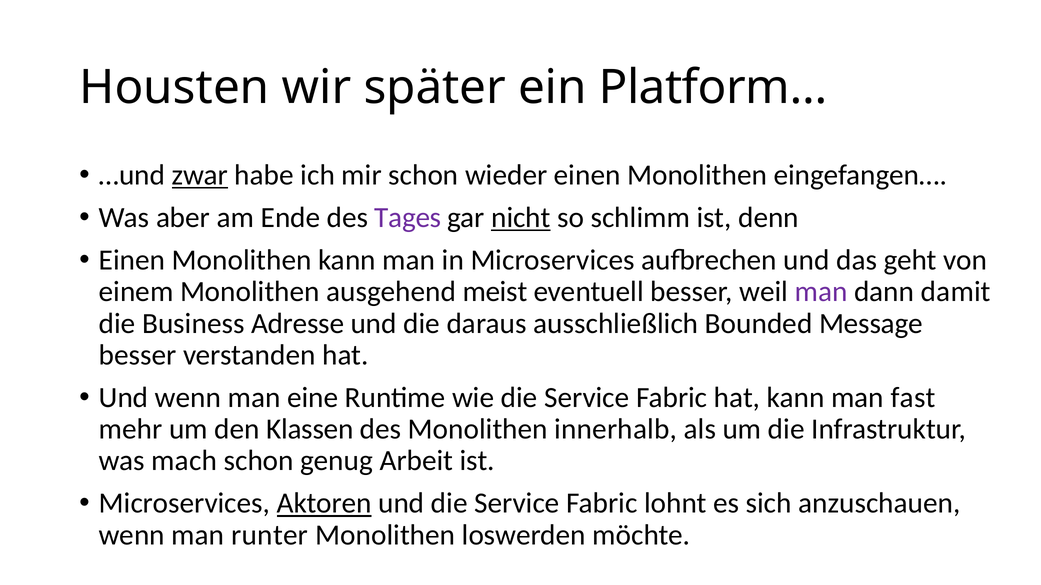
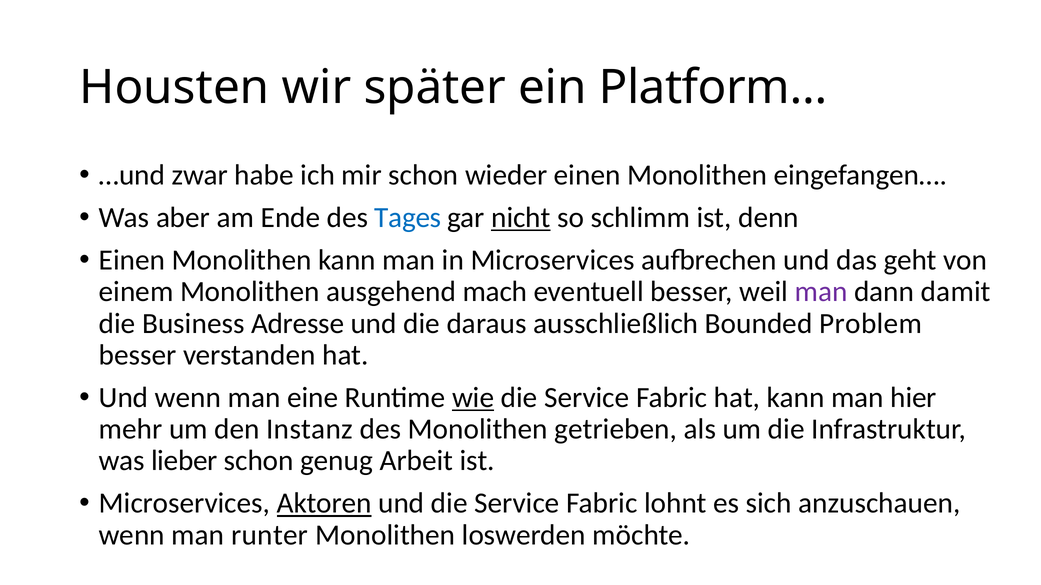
zwar underline: present -> none (200, 175)
Tages colour: purple -> blue (408, 218)
meist: meist -> mach (495, 292)
Message: Message -> Problem (871, 324)
wie underline: none -> present (473, 398)
fast: fast -> hier (913, 398)
Klassen: Klassen -> Instanz (310, 430)
innerhalb: innerhalb -> getrieben (616, 430)
mach: mach -> lieber (184, 461)
